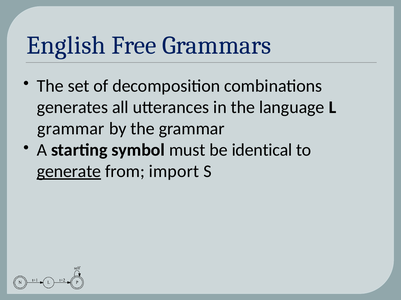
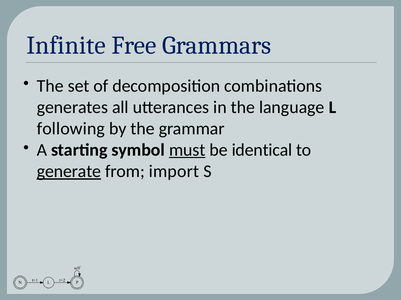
English: English -> Infinite (66, 46)
grammar: grammar -> following (71, 129)
must underline: none -> present (187, 150)
